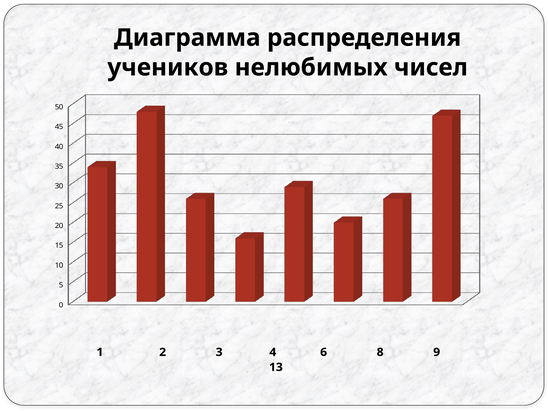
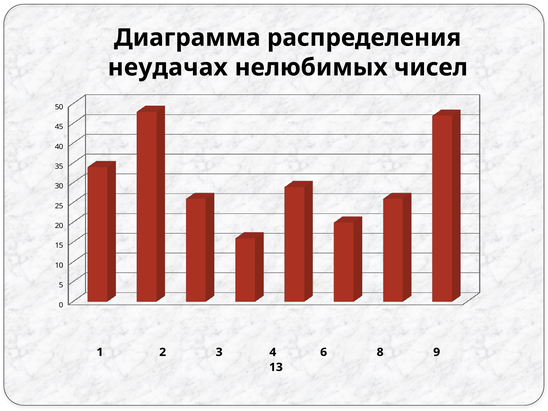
учеников: учеников -> неудачах (168, 67)
